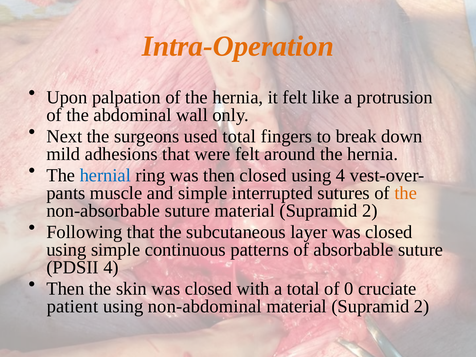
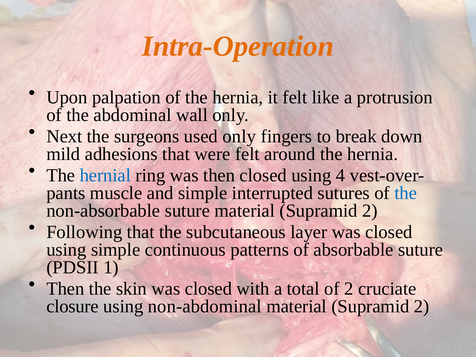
used total: total -> only (239, 136)
the colour: orange -> blue (406, 193)
PDSII 4: 4 -> 1 (111, 268)
of 0: 0 -> 2 (349, 289)
patient: patient -> closure (73, 306)
